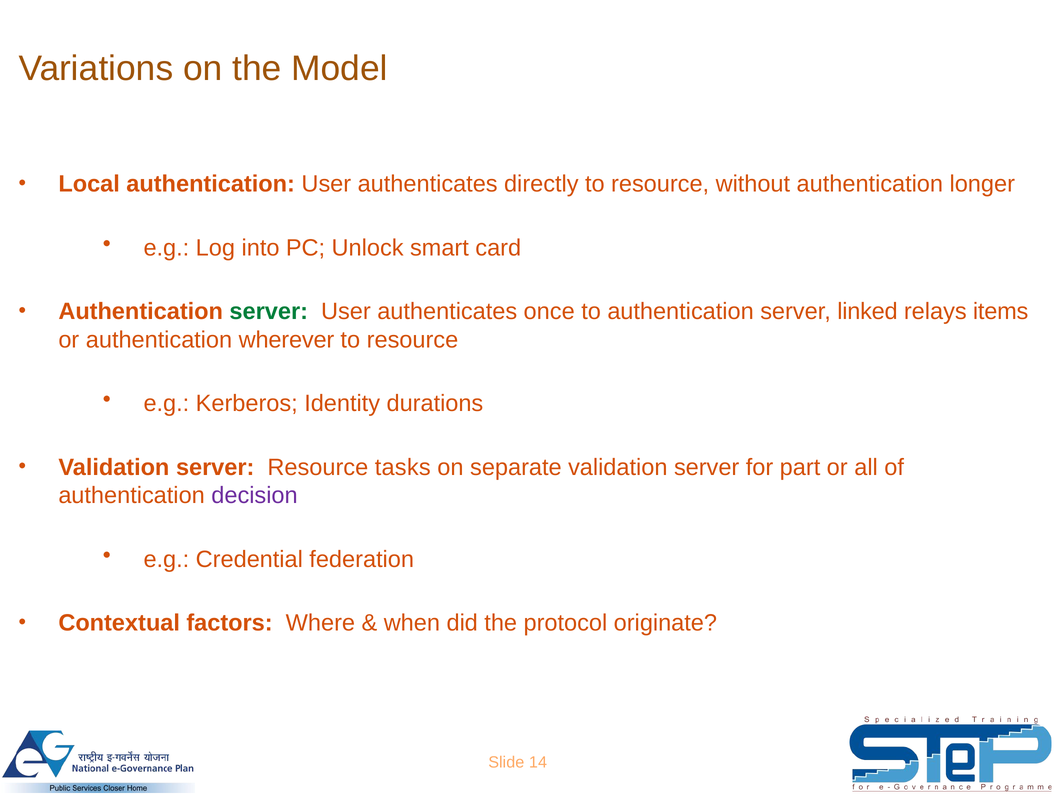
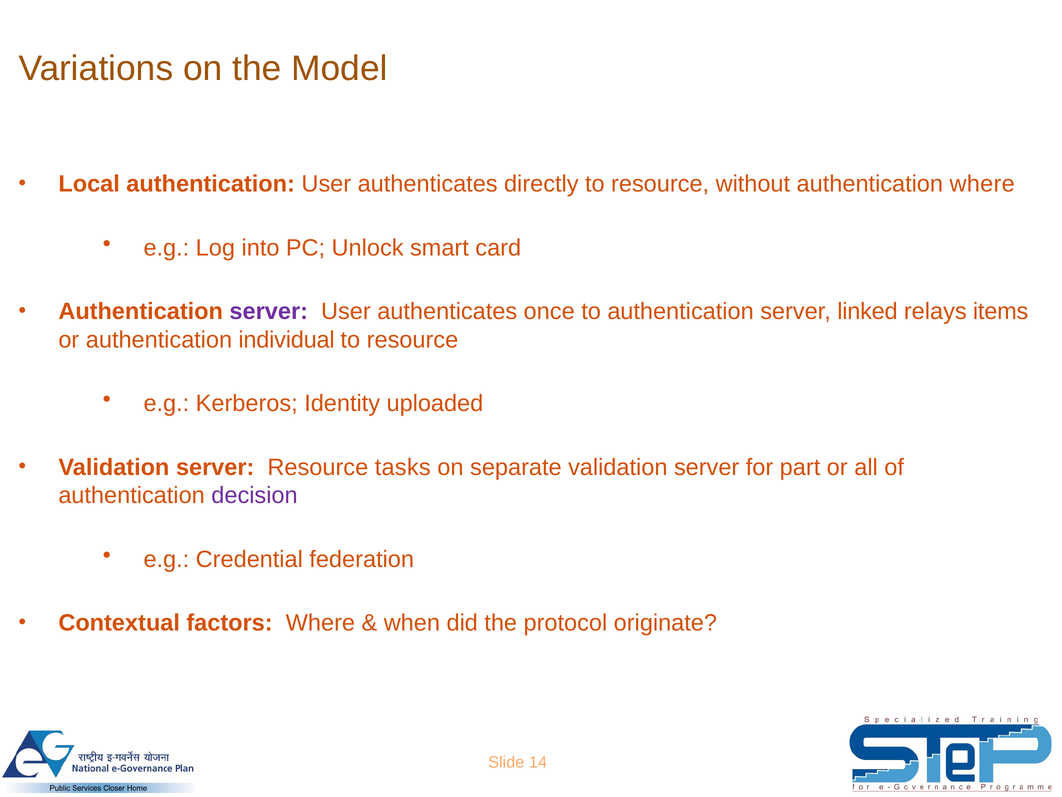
authentication longer: longer -> where (982, 184)
server colour: green -> purple (269, 311)
wherever: wherever -> individual (287, 340)
durations: durations -> uploaded (435, 403)
